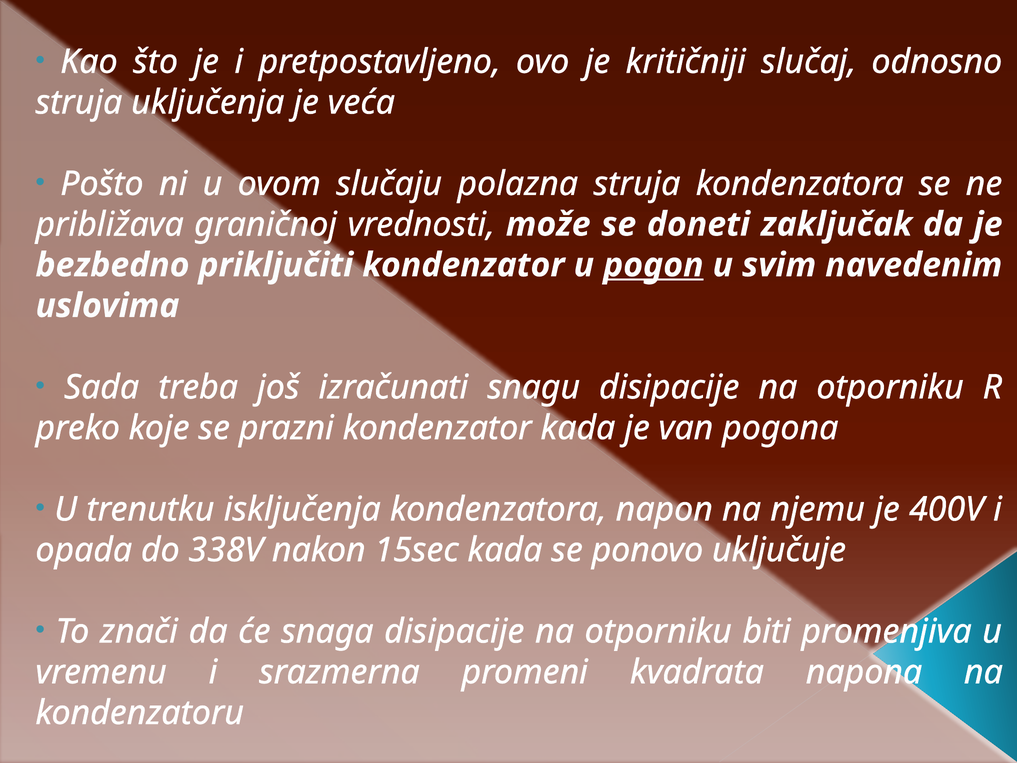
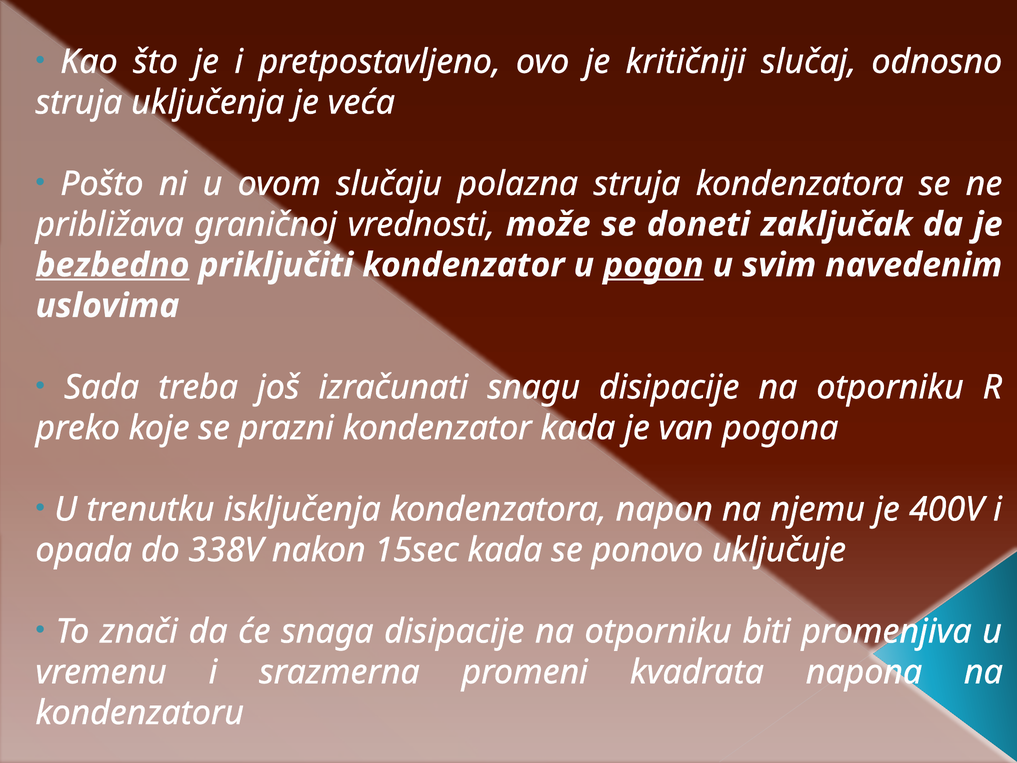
bezbedno underline: none -> present (112, 265)
